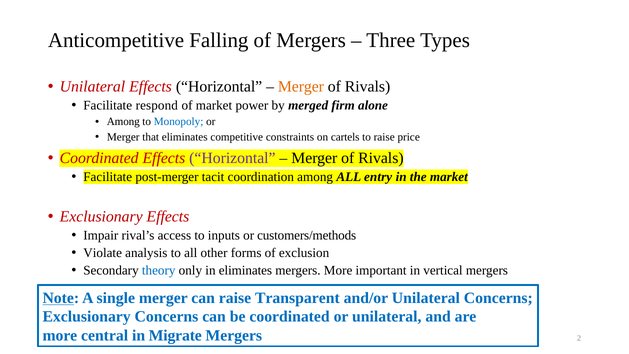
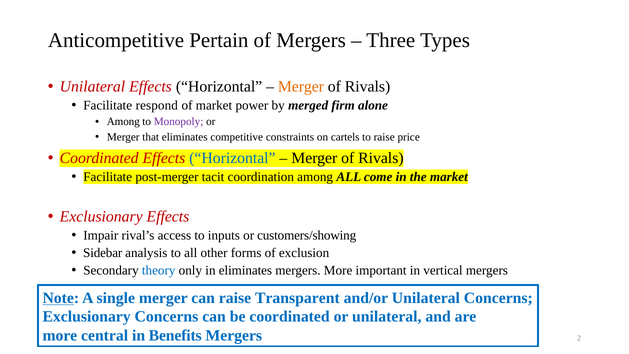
Falling: Falling -> Pertain (219, 40)
Monopoly colour: blue -> purple (179, 122)
Horizontal colour: purple -> blue (232, 158)
entry: entry -> come (378, 177)
customers/methods: customers/methods -> customers/showing (307, 235)
Violate: Violate -> Sidebar (103, 253)
Migrate: Migrate -> Benefits (175, 335)
